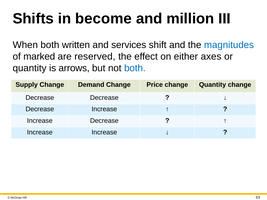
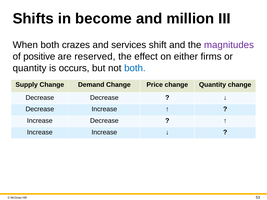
written: written -> crazes (76, 45)
magnitudes colour: blue -> purple (229, 45)
marked: marked -> positive (39, 57)
axes: axes -> firms (211, 57)
arrows: arrows -> occurs (74, 68)
